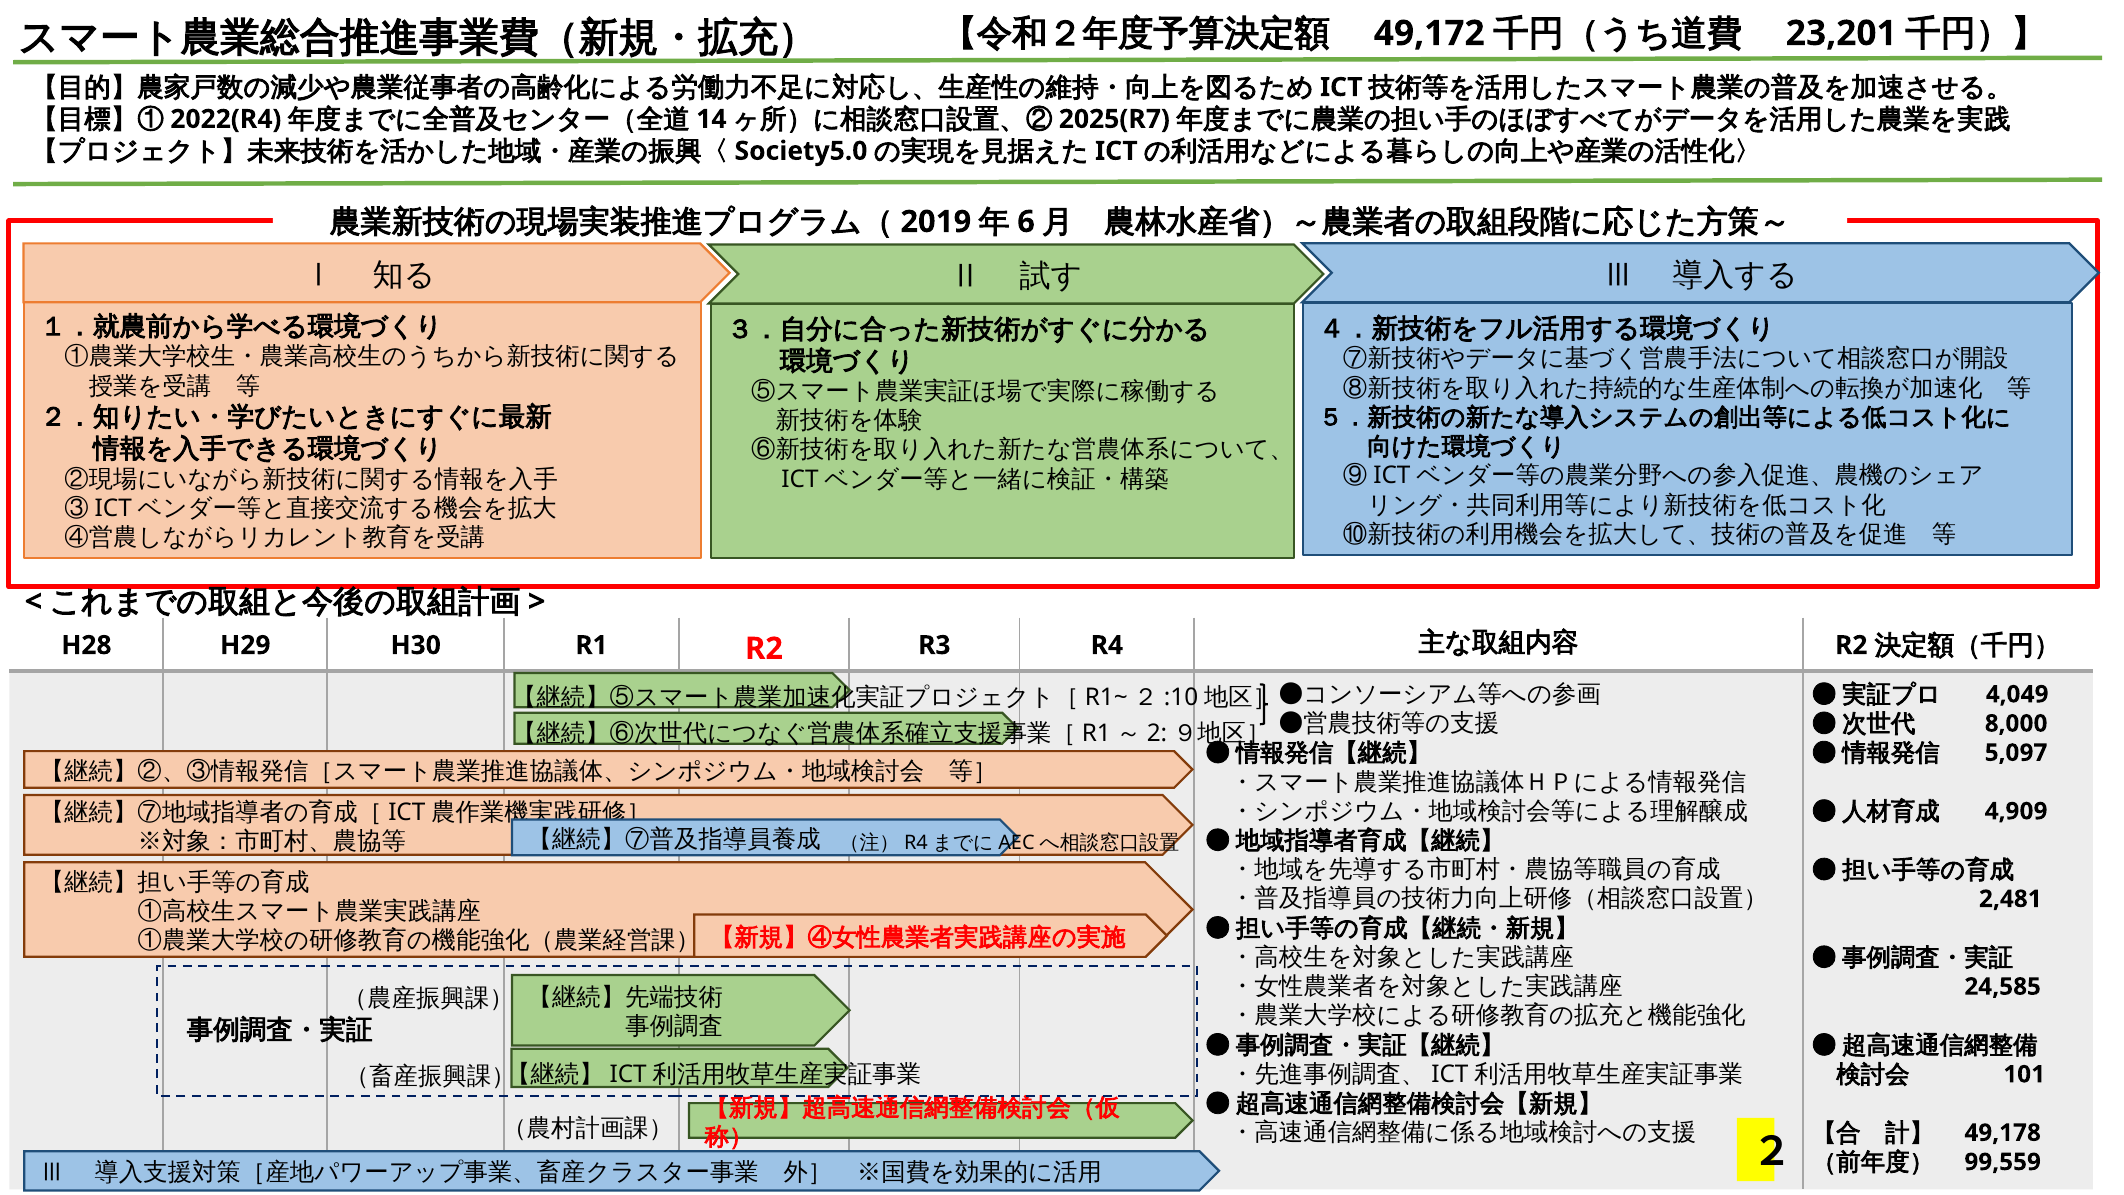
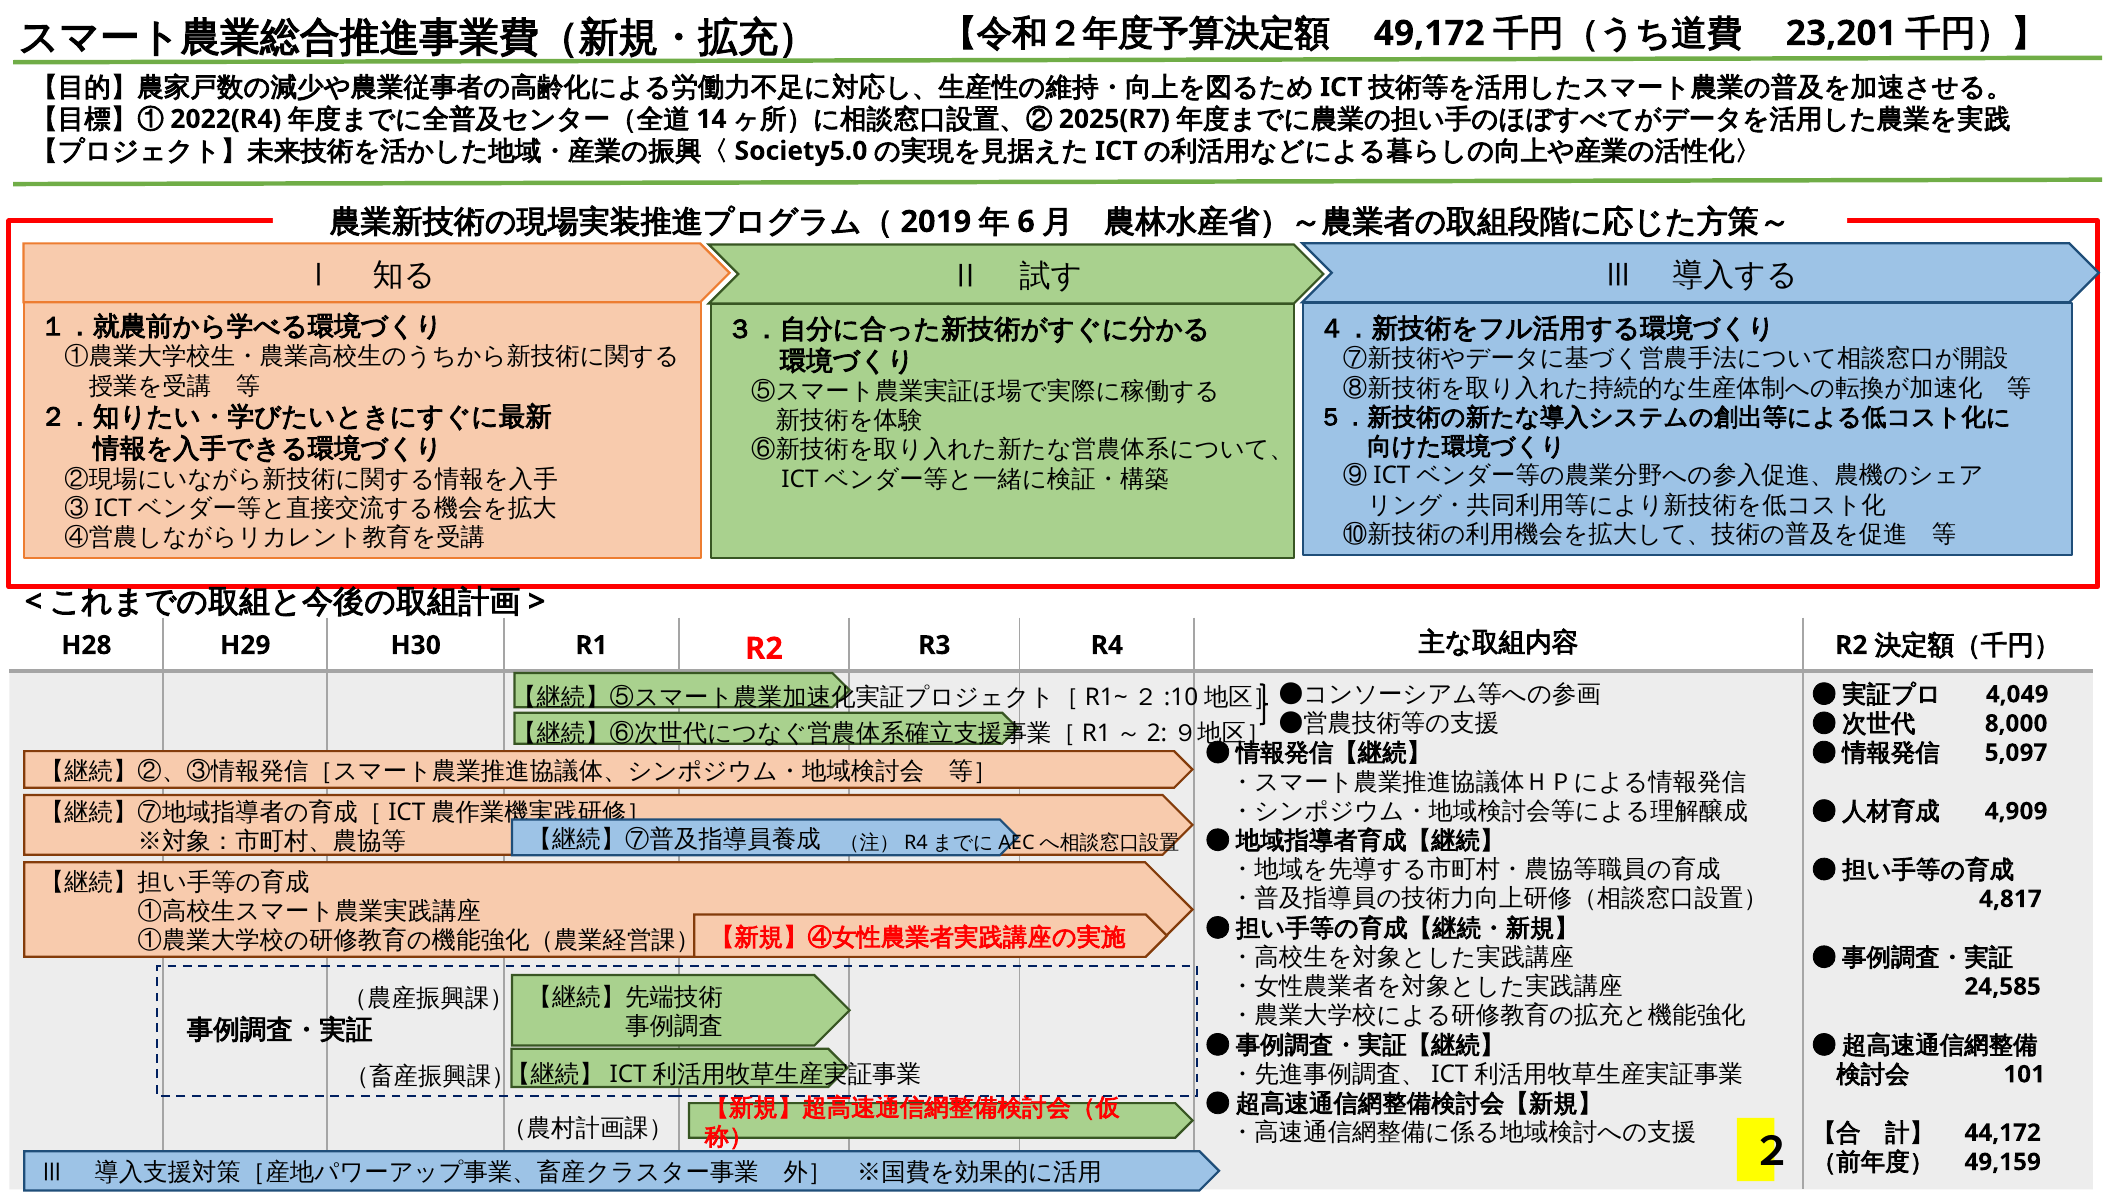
2,481: 2,481 -> 4,817 (2010, 899)
49,178: 49,178 -> 44,172 (2003, 1133)
99,559: 99,559 -> 49,159 (2003, 1162)
